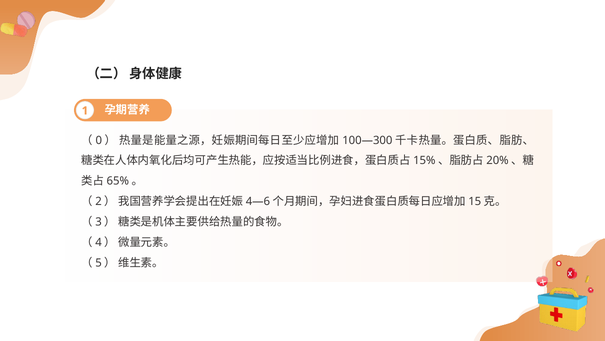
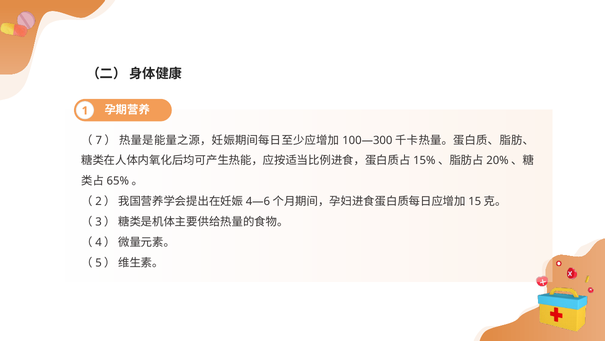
0: 0 -> 7 (99, 140)
